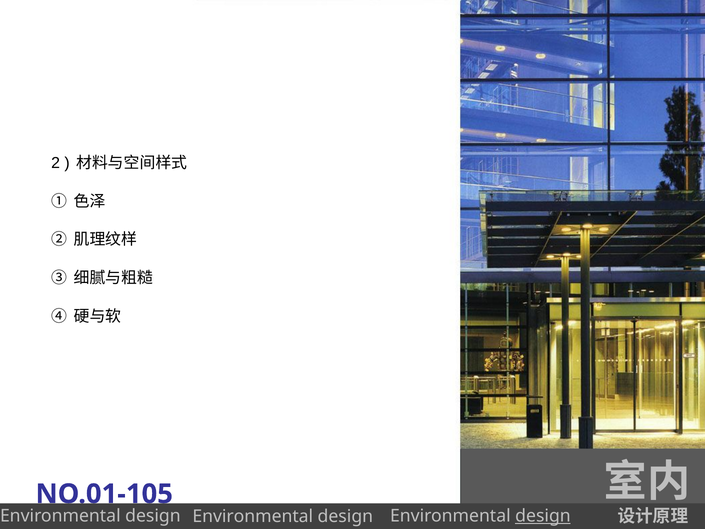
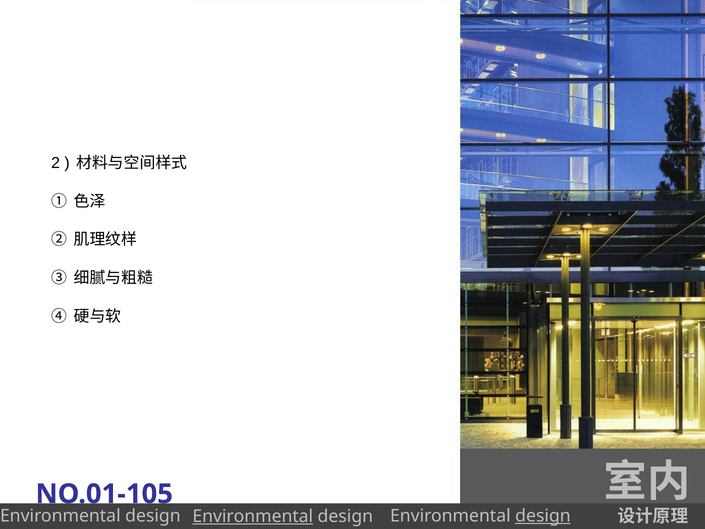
Environmental underline: none -> present (253, 516)
